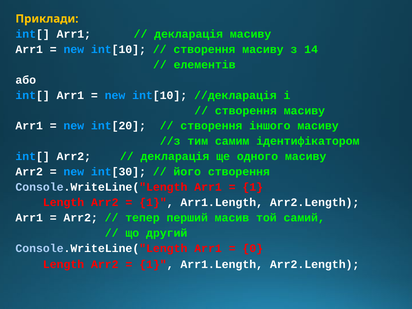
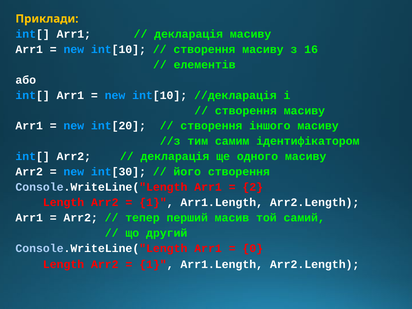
14: 14 -> 16 (311, 49)
1: 1 -> 2 (253, 187)
